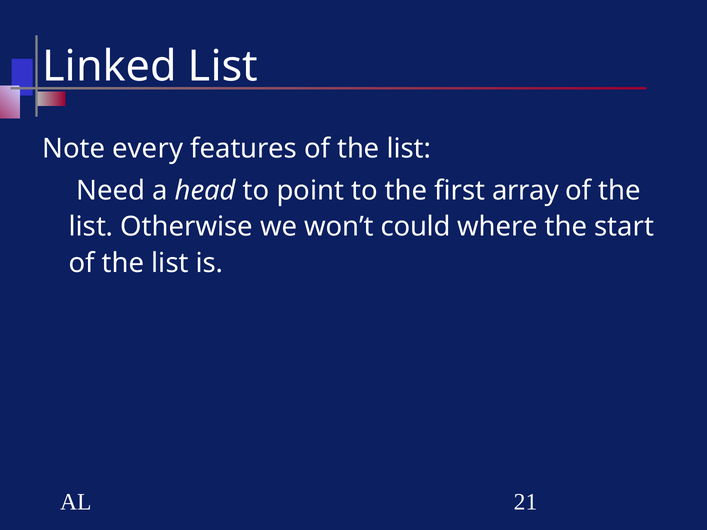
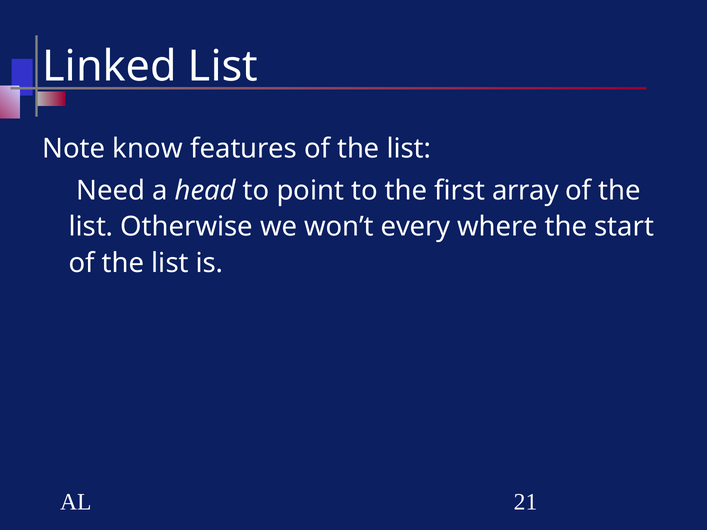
every: every -> know (148, 149)
could: could -> every (416, 227)
